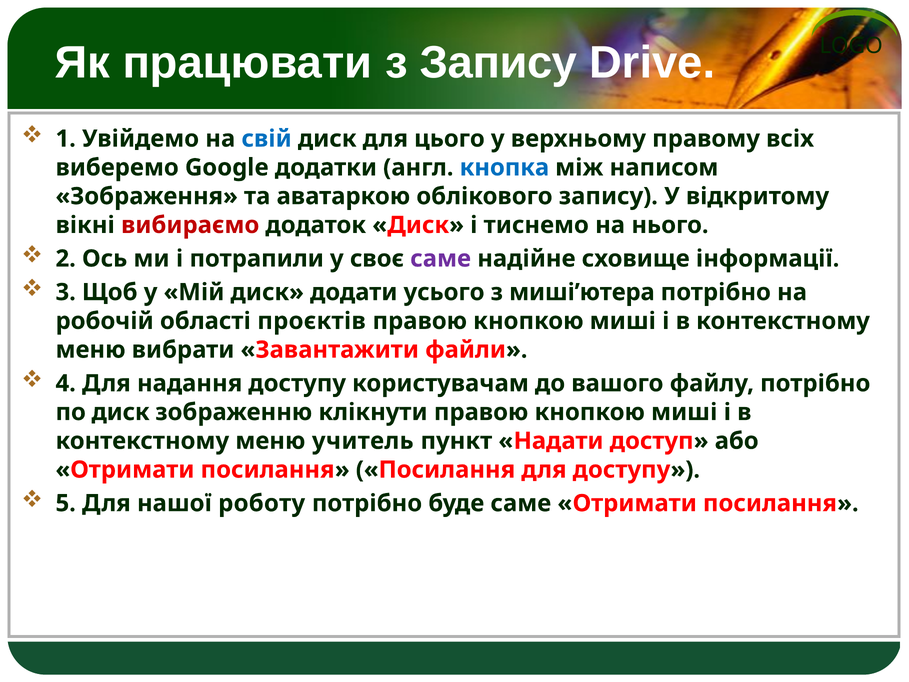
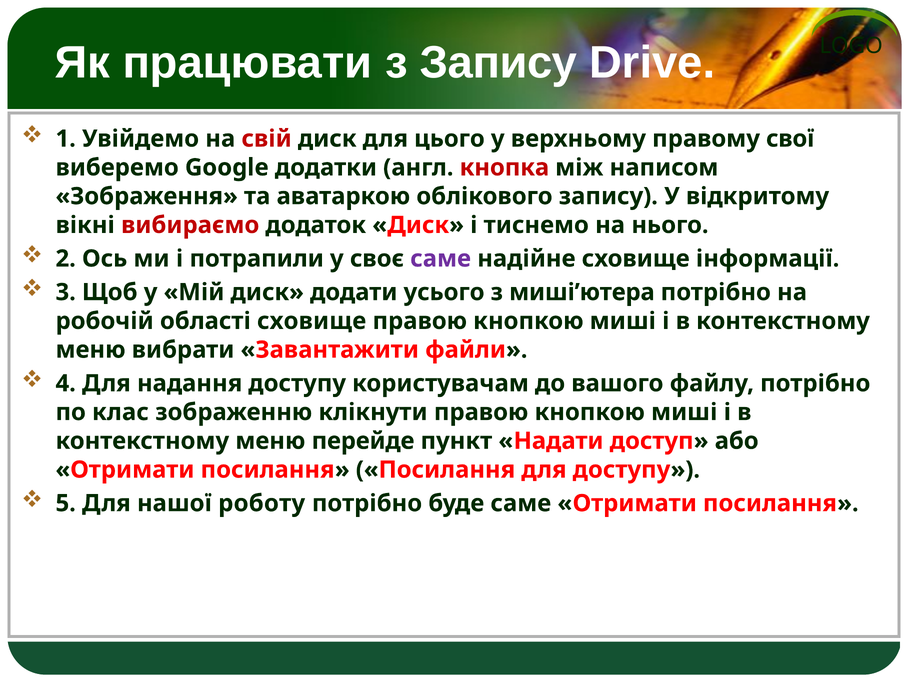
свій colour: blue -> red (267, 139)
всіх: всіх -> свої (790, 139)
кнопка colour: blue -> red (504, 167)
області проєктів: проєктів -> сховище (312, 321)
по диск: диск -> клас (120, 412)
учитель: учитель -> перейде (363, 441)
